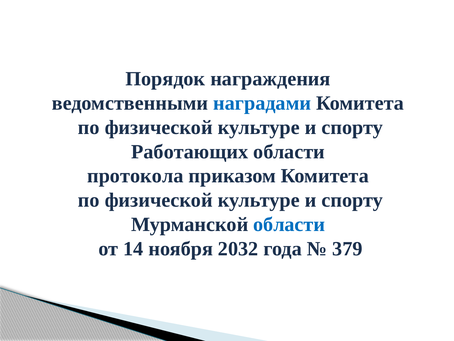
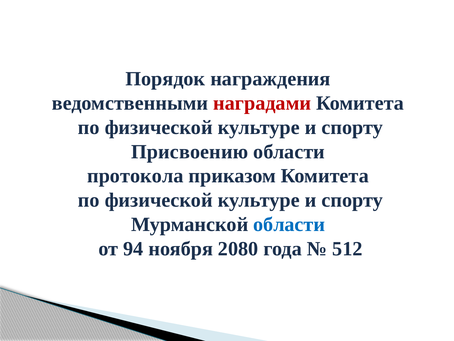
наградами colour: blue -> red (262, 103)
Работающих: Работающих -> Присвоению (190, 151)
14: 14 -> 94 (133, 248)
2032: 2032 -> 2080 (238, 248)
379: 379 -> 512 (347, 248)
